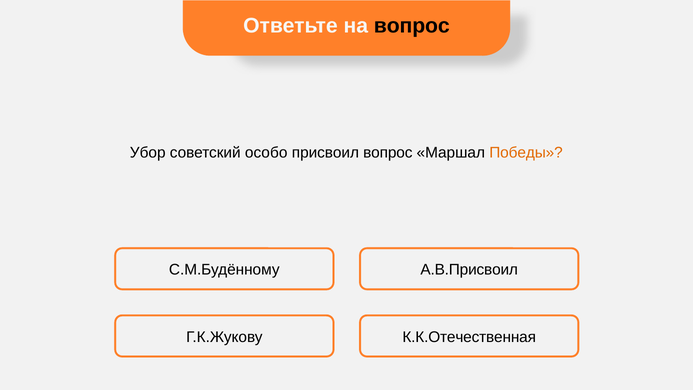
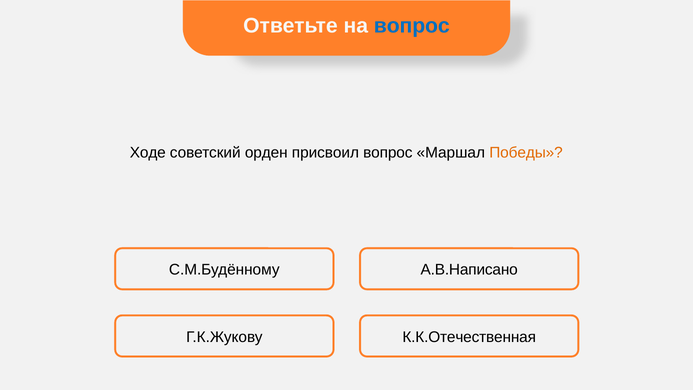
вопрос colour: black -> blue (412, 26)
Убор: Убор -> Ходе (148, 152)
особо: особо -> орден (266, 152)
А.В.Присвоил: А.В.Присвоил -> А.В.Написано (469, 270)
